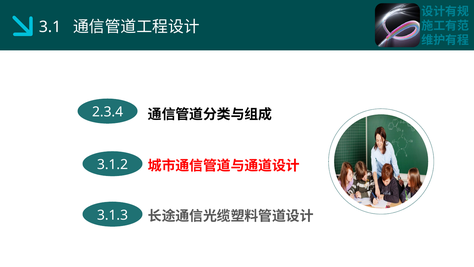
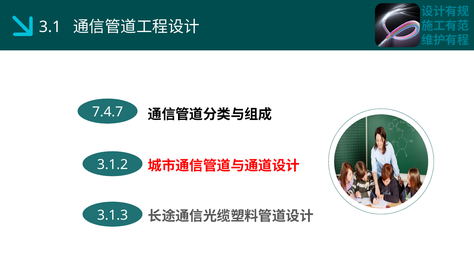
2.3.4: 2.3.4 -> 7.4.7 (108, 112)
